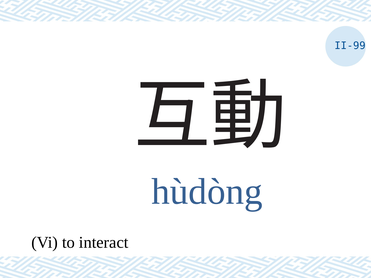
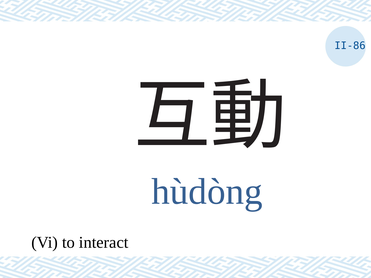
II-99: II-99 -> II-86 (350, 46)
